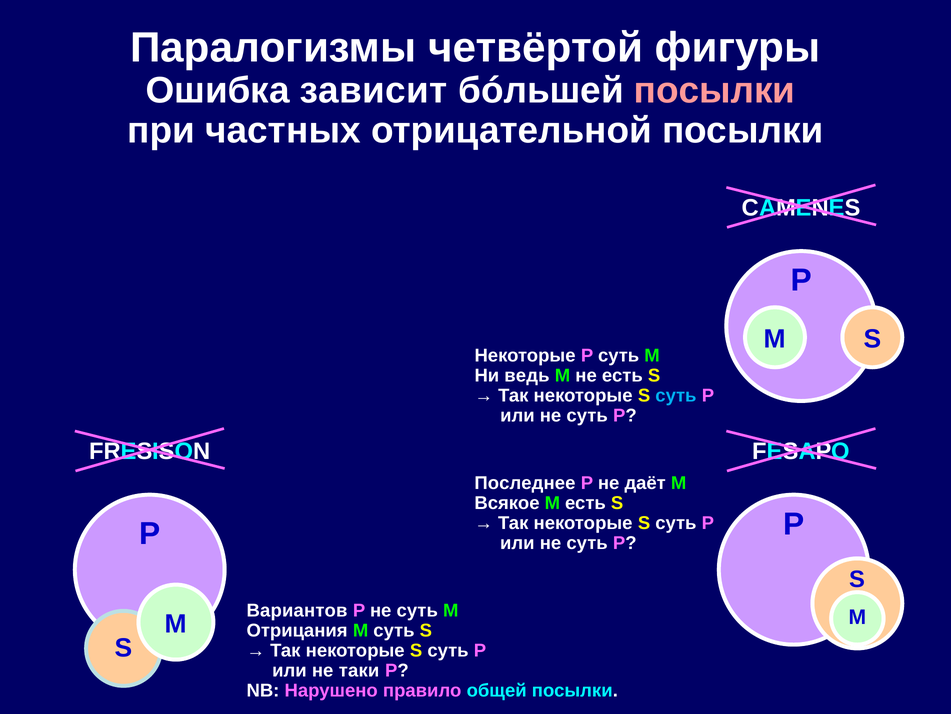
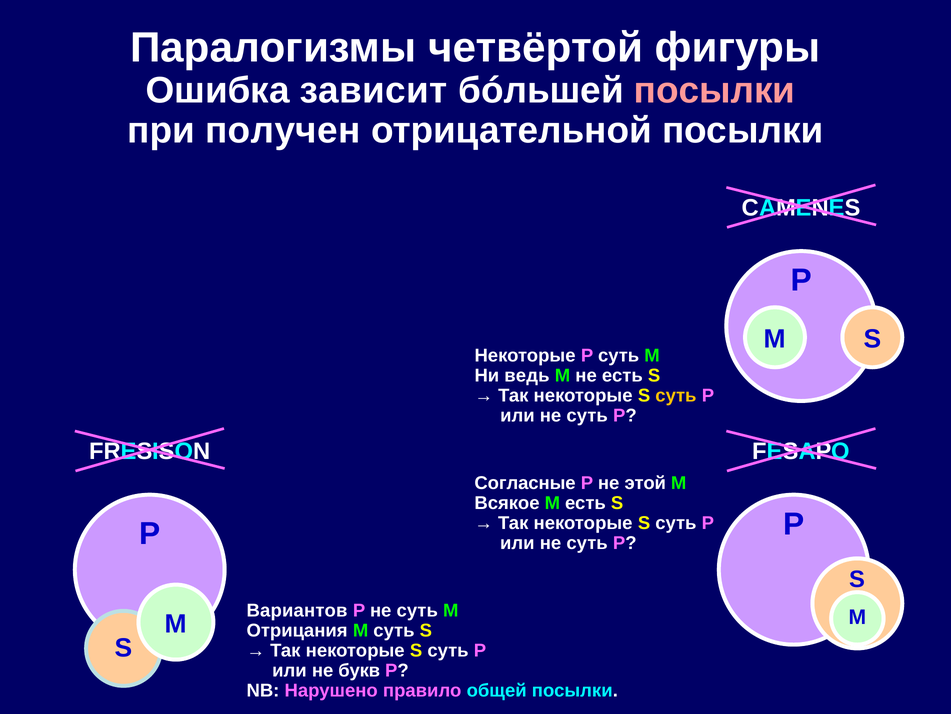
частных: частных -> получен (283, 131)
суть colour: light blue -> yellow (676, 395)
Последнее: Последнее -> Согласные (525, 483)
даёт: даёт -> этой (645, 483)
таки: таки -> букв (359, 670)
